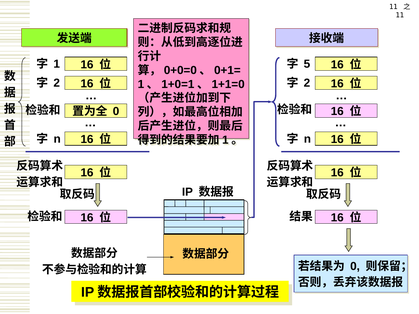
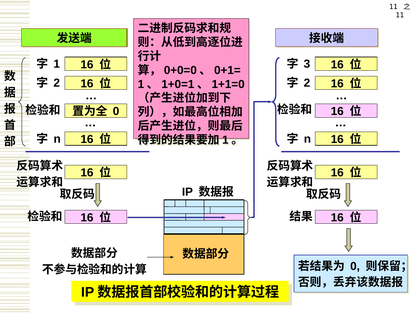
5: 5 -> 3 (307, 64)
